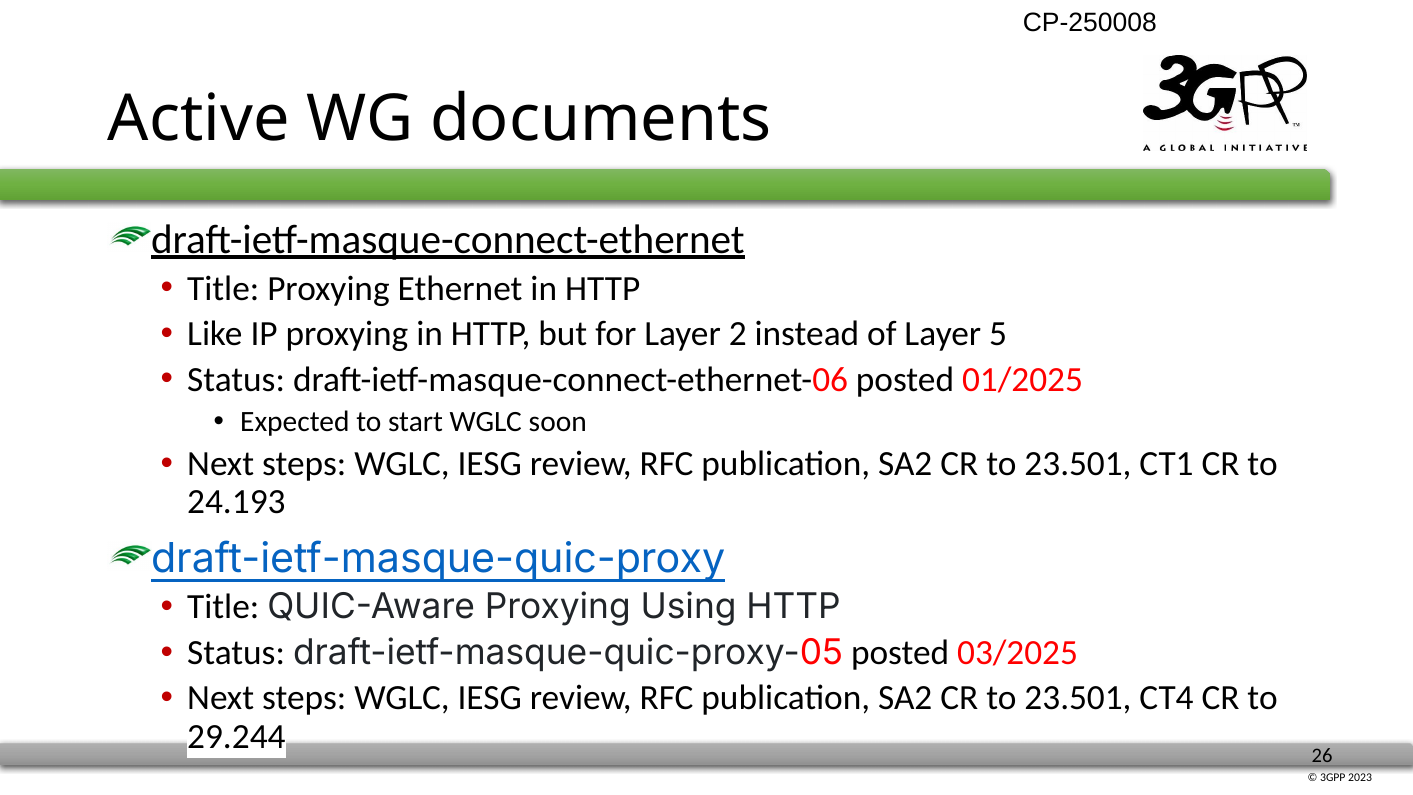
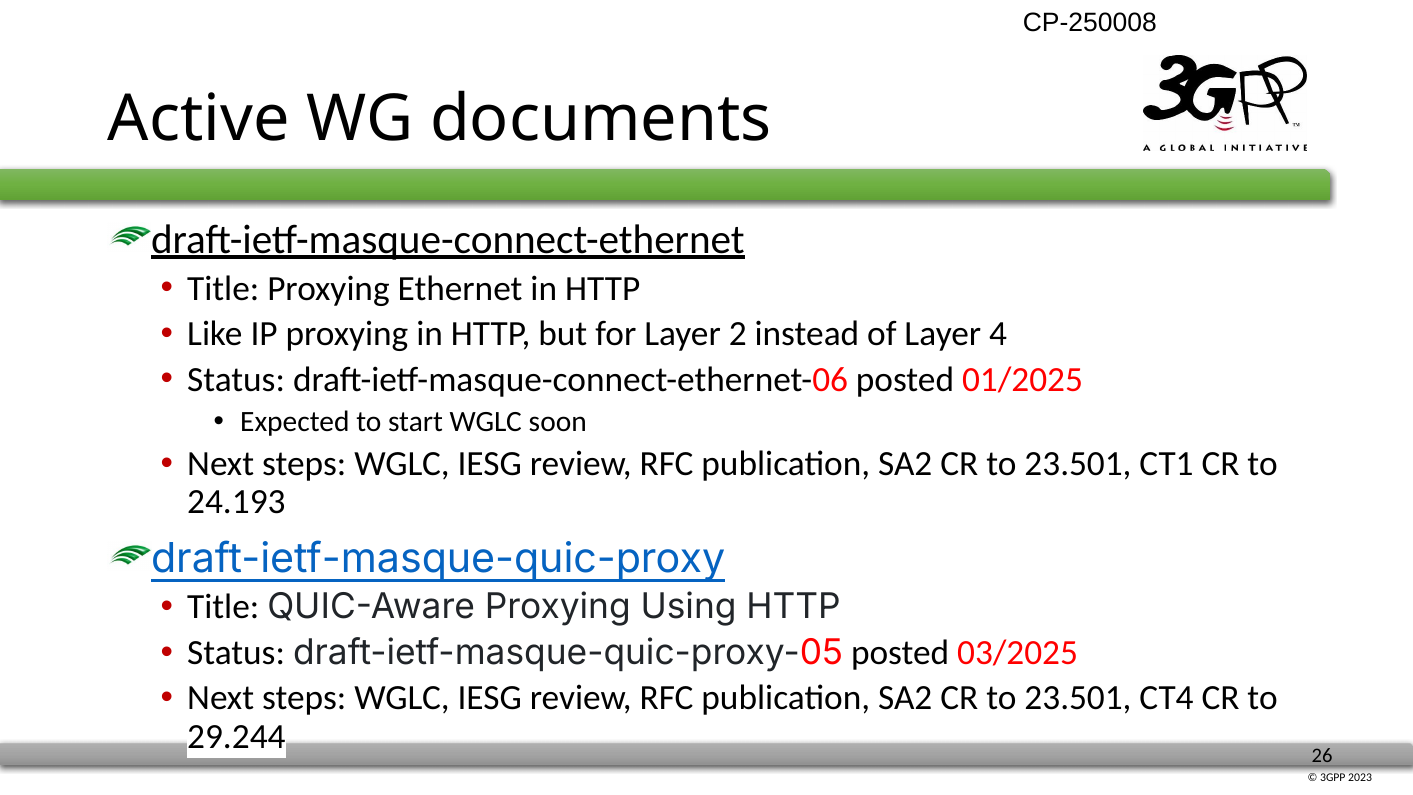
5: 5 -> 4 (998, 334)
